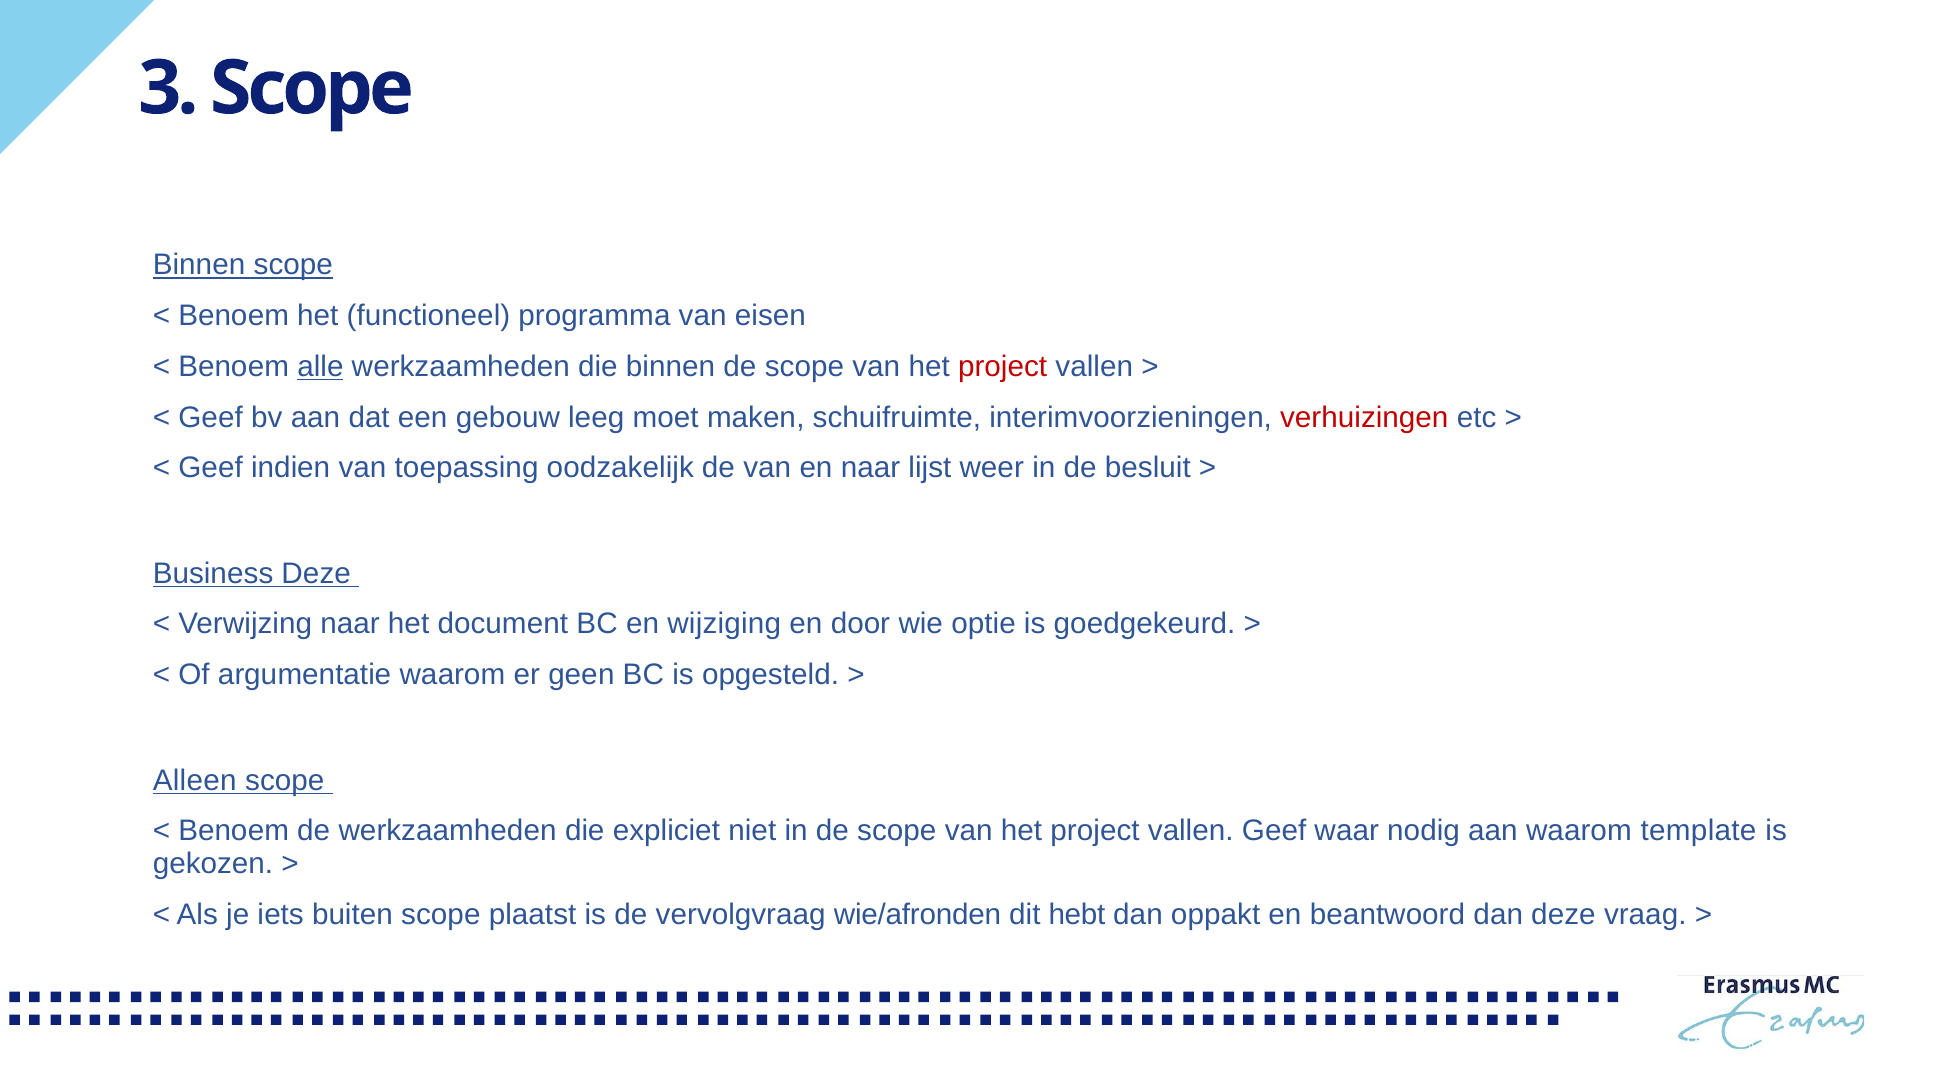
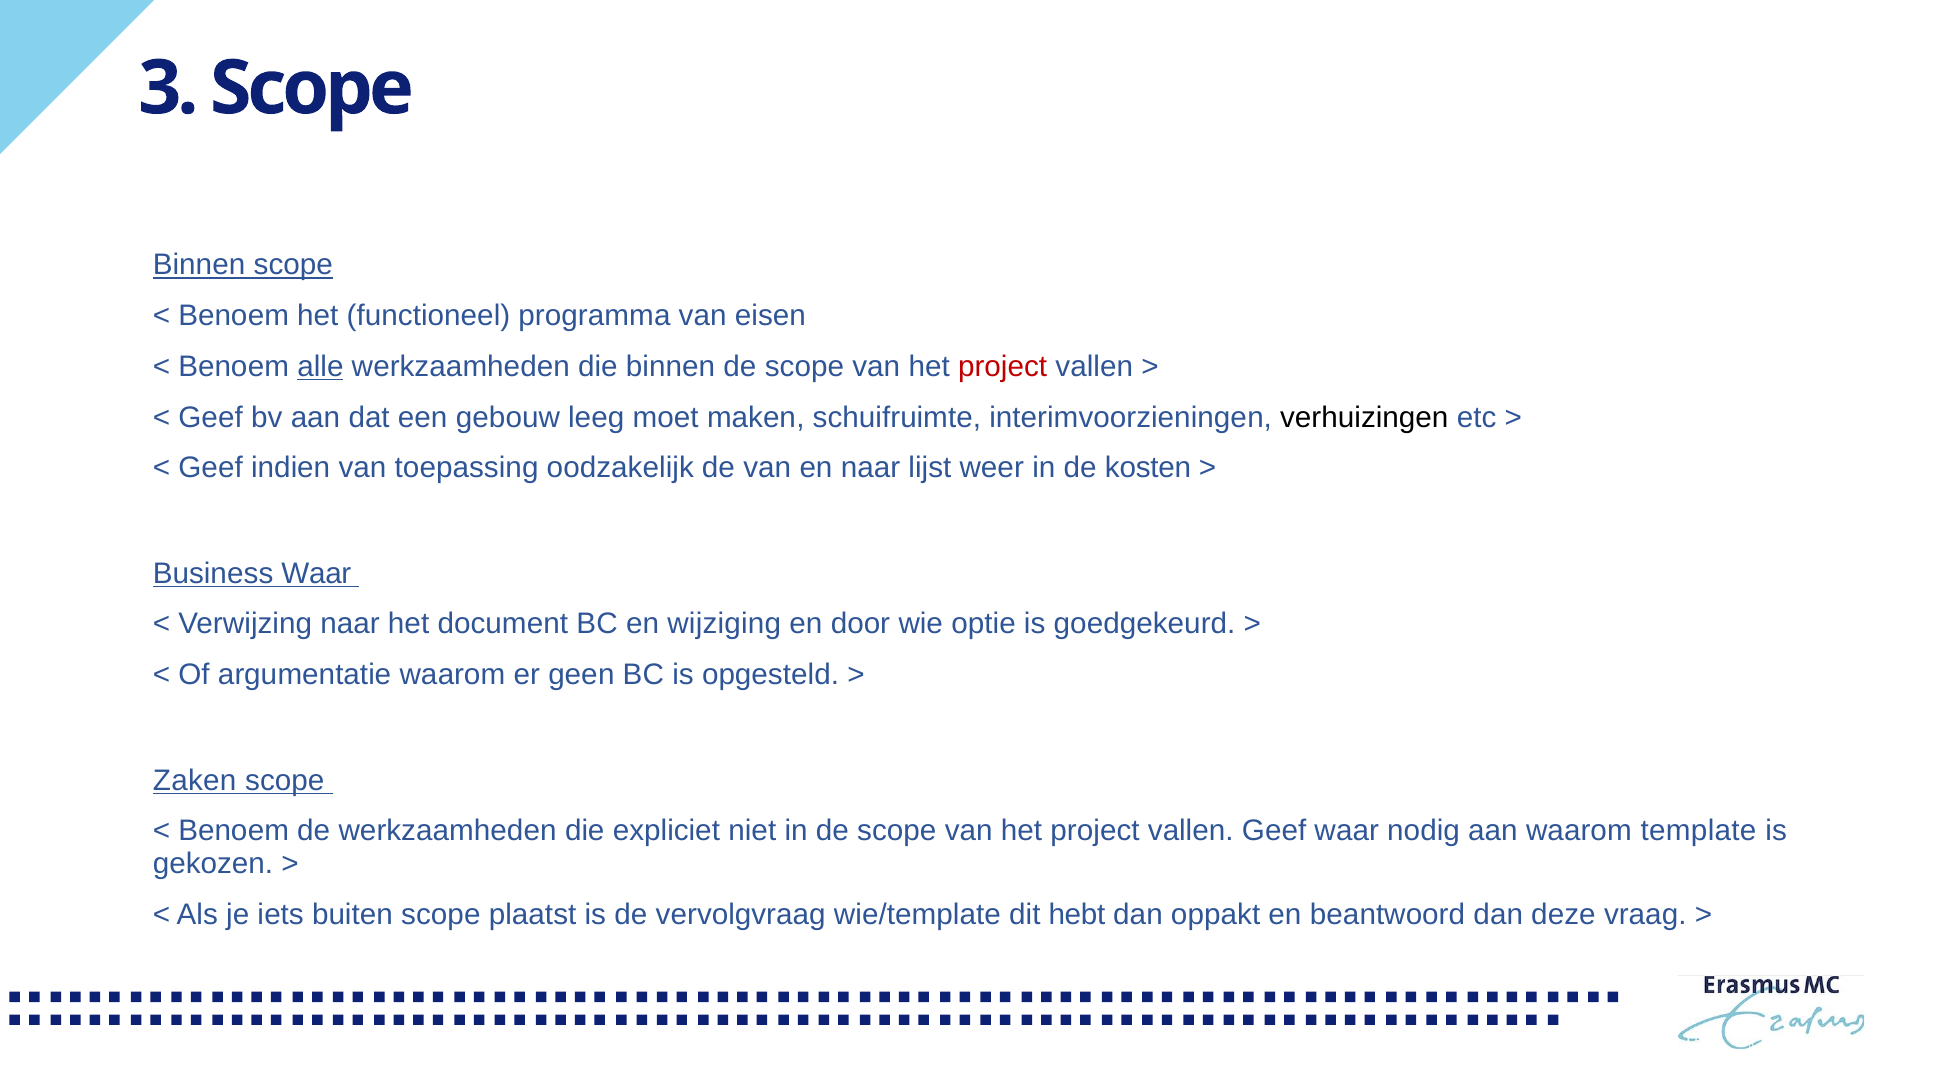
verhuizingen colour: red -> black (1364, 417)
besluit: besluit -> kosten (1148, 468)
Business Deze: Deze -> Waar (316, 573)
Alleen: Alleen -> Zaken (195, 780)
wie/afronden: wie/afronden -> wie/template (917, 914)
